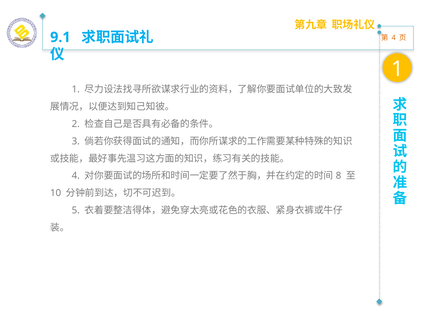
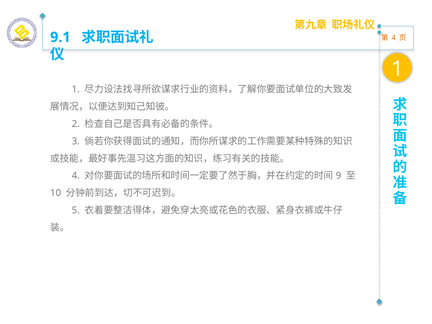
8: 8 -> 9 (339, 176)
